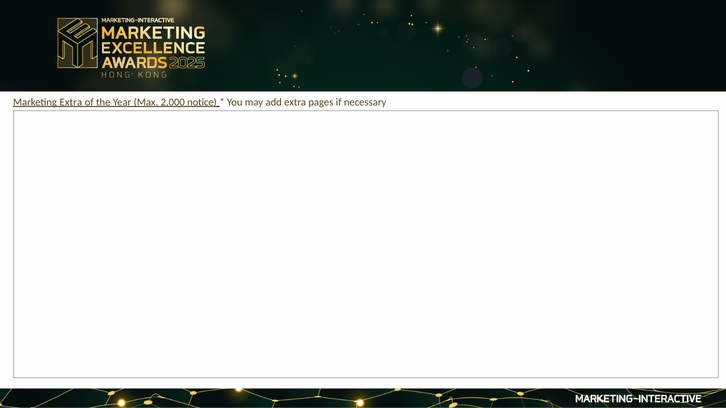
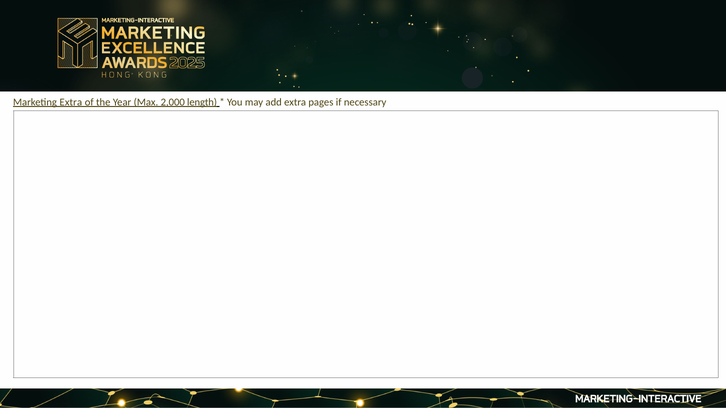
notice: notice -> length (202, 102)
